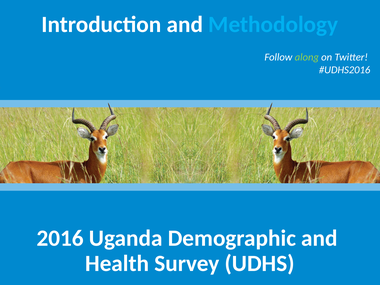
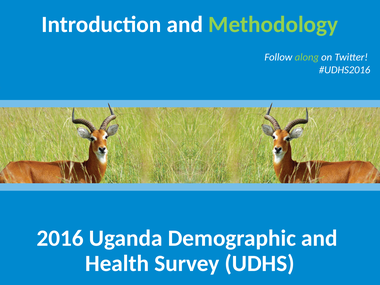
Methodology colour: light blue -> light green (273, 24)
